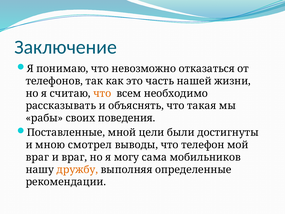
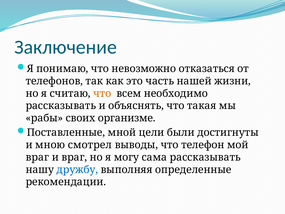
поведения: поведения -> организме (127, 118)
сама мобильников: мобильников -> рассказывать (205, 157)
дружбу colour: orange -> blue (77, 169)
